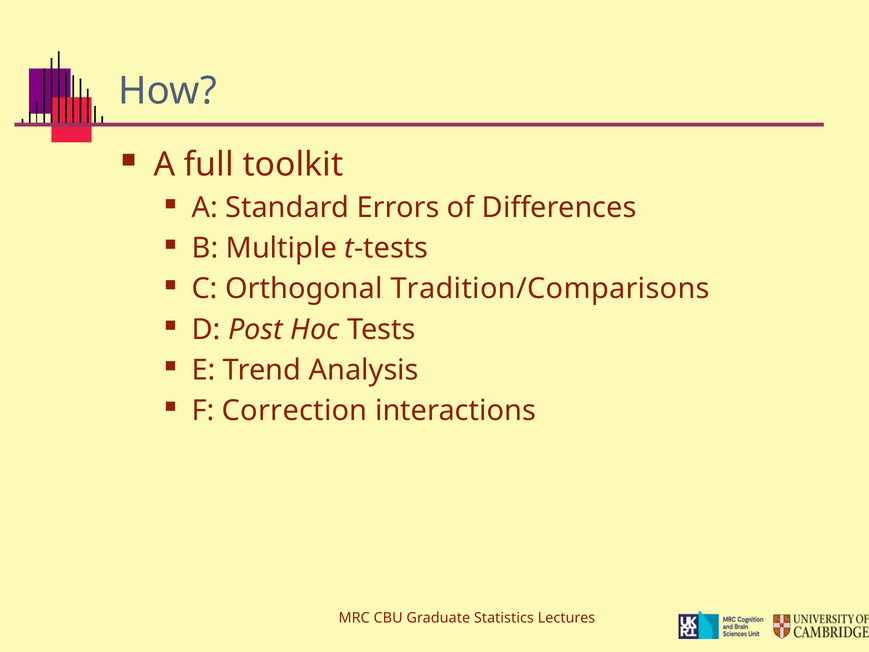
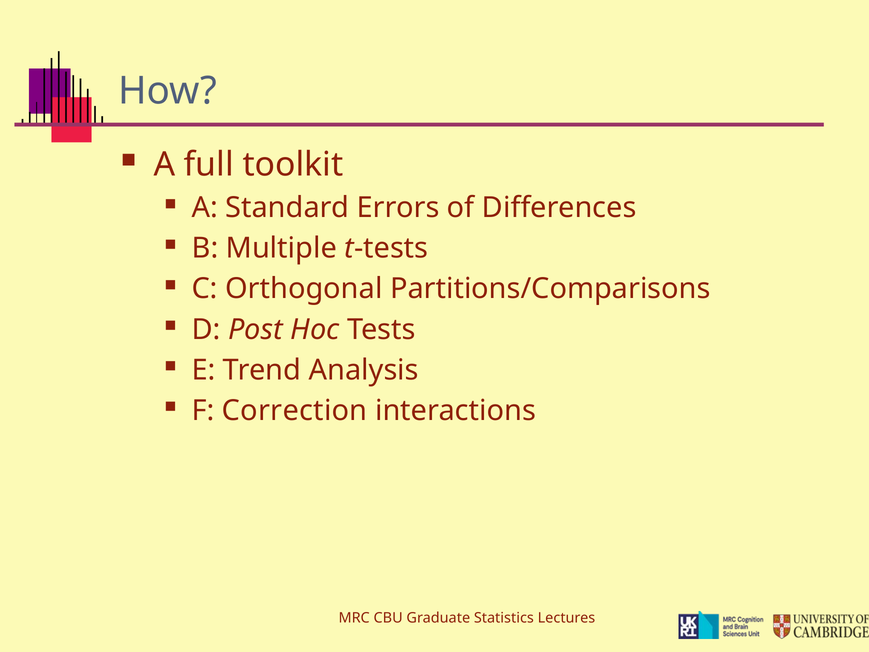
Tradition/Comparisons: Tradition/Comparisons -> Partitions/Comparisons (550, 289)
